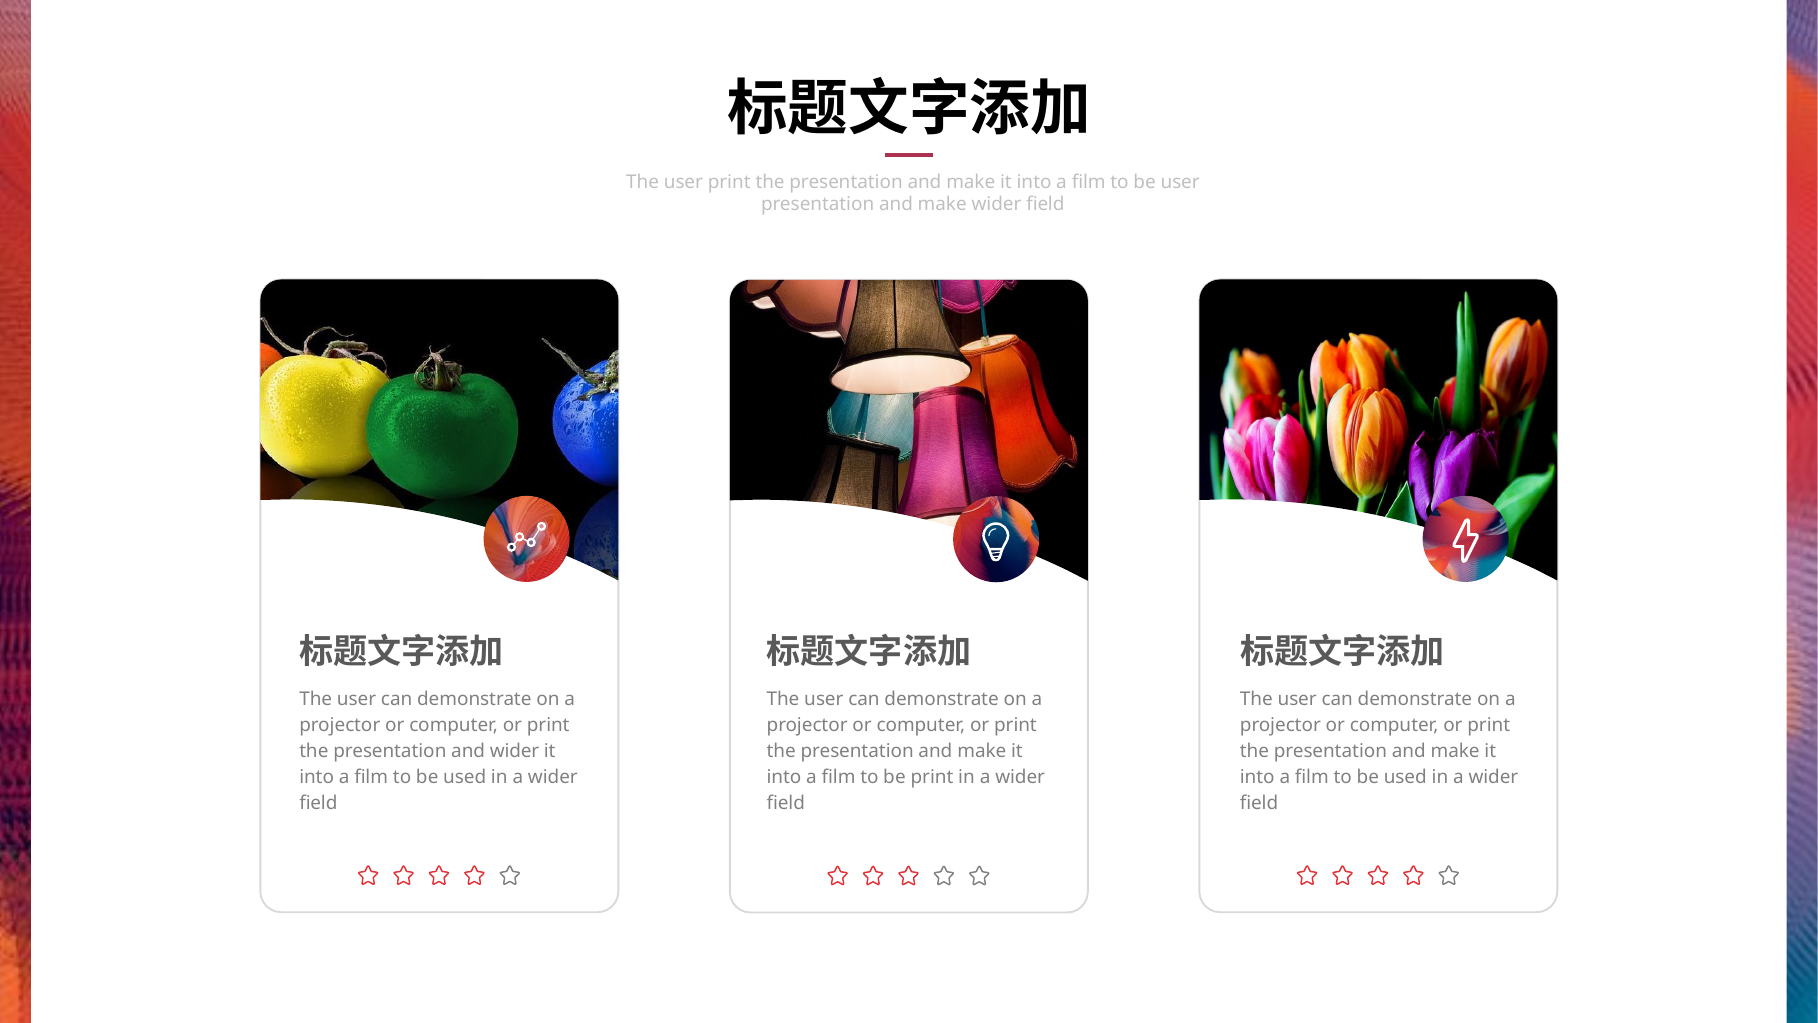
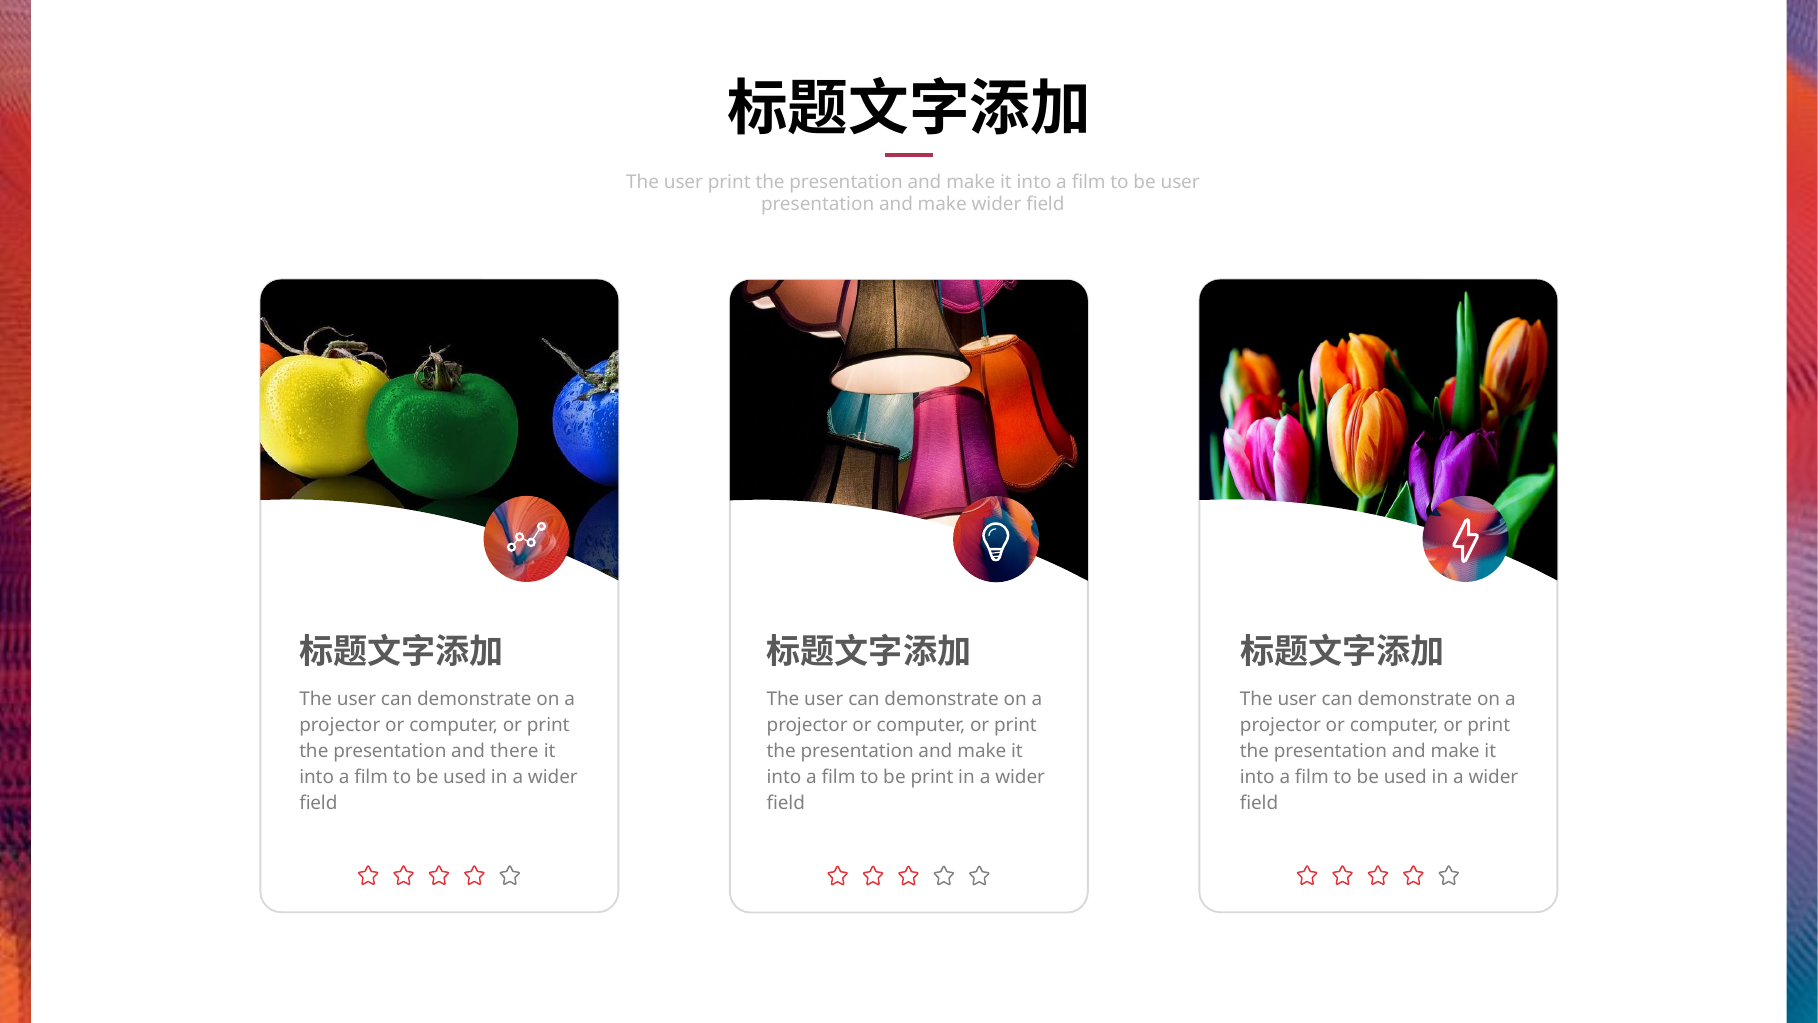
and wider: wider -> there (514, 751)
